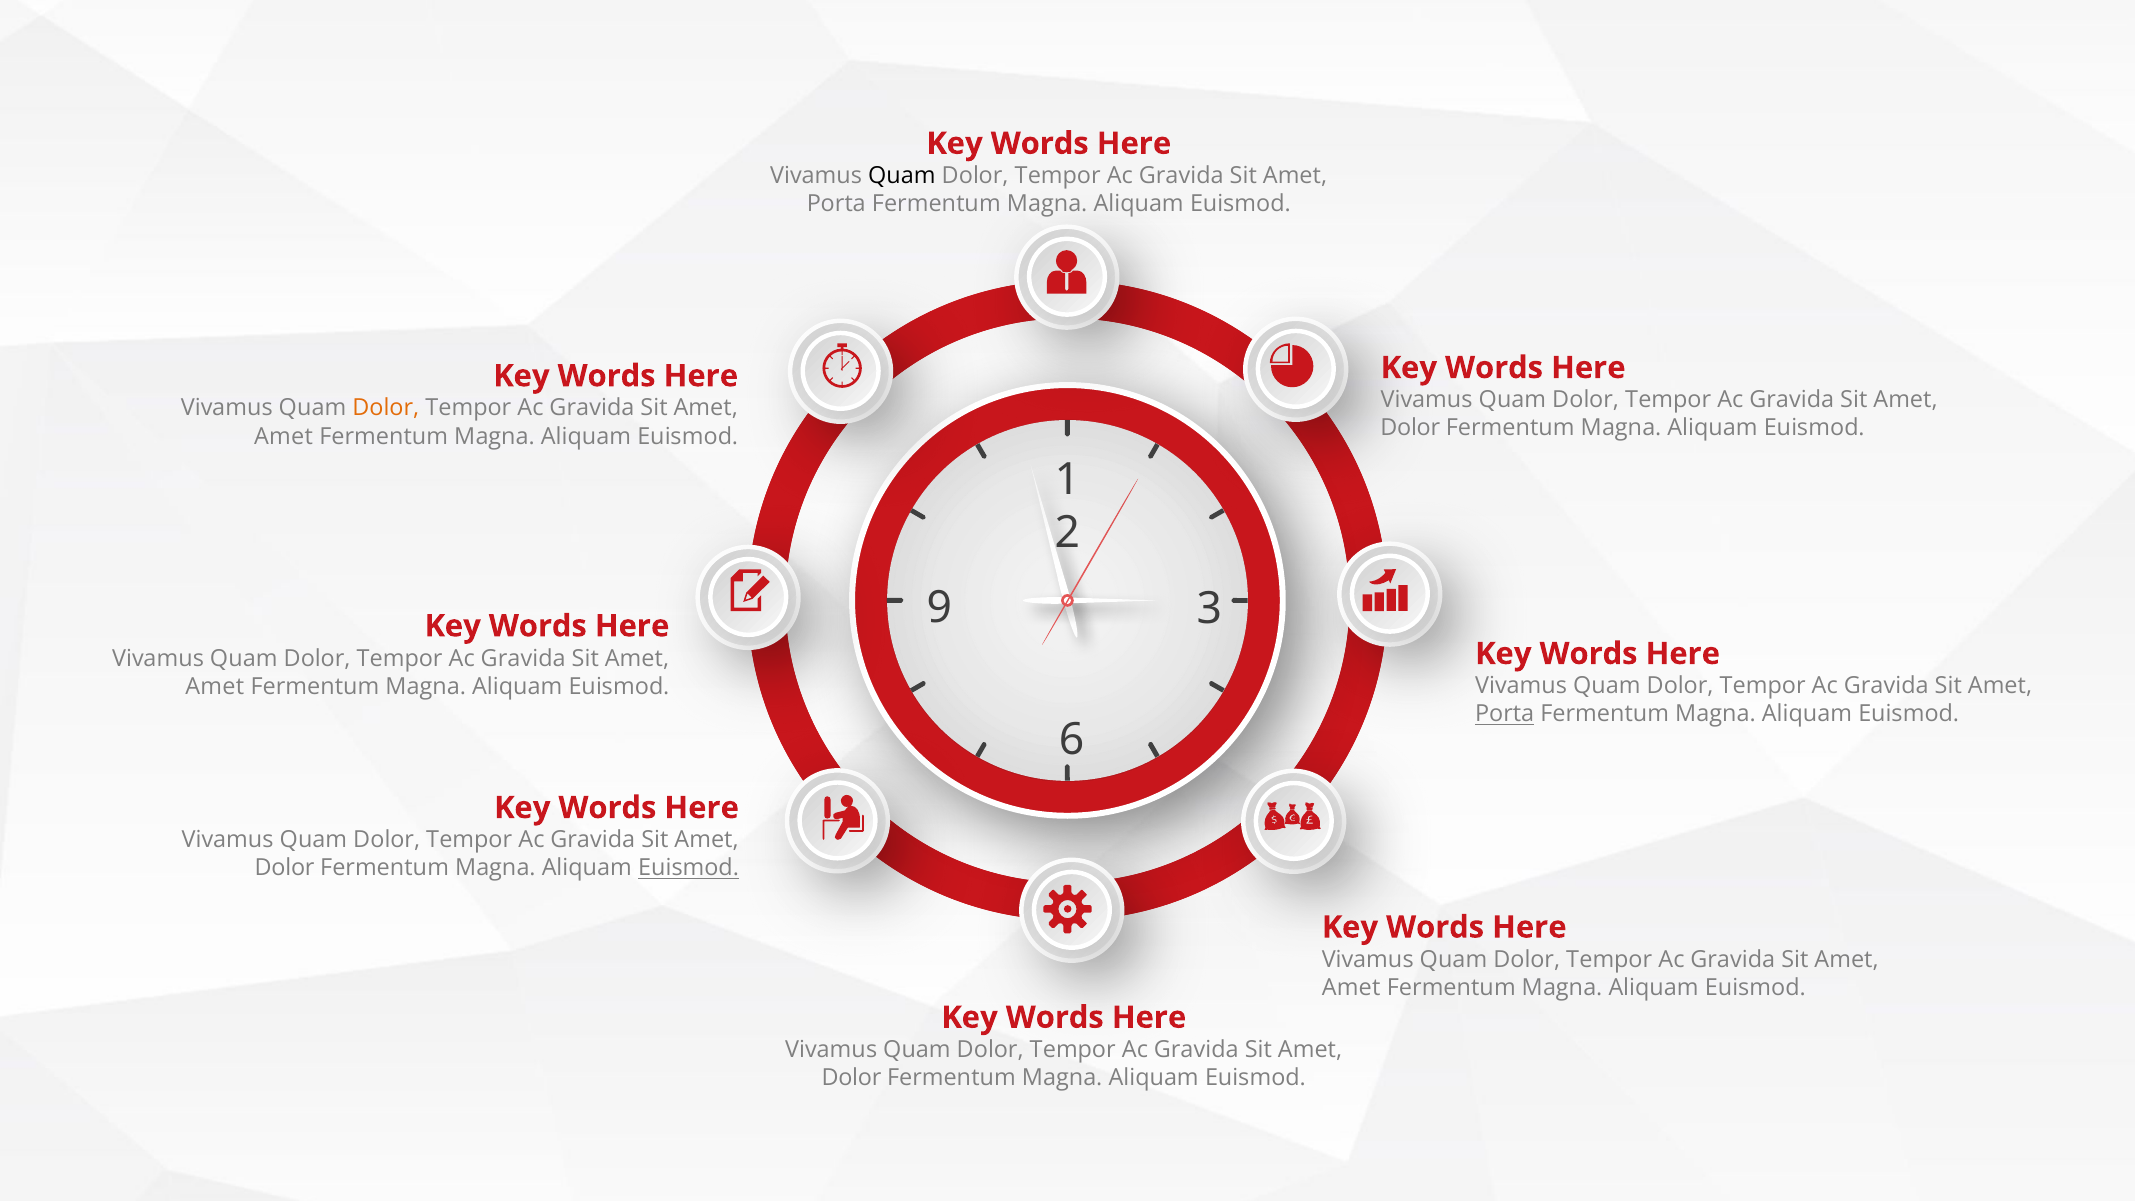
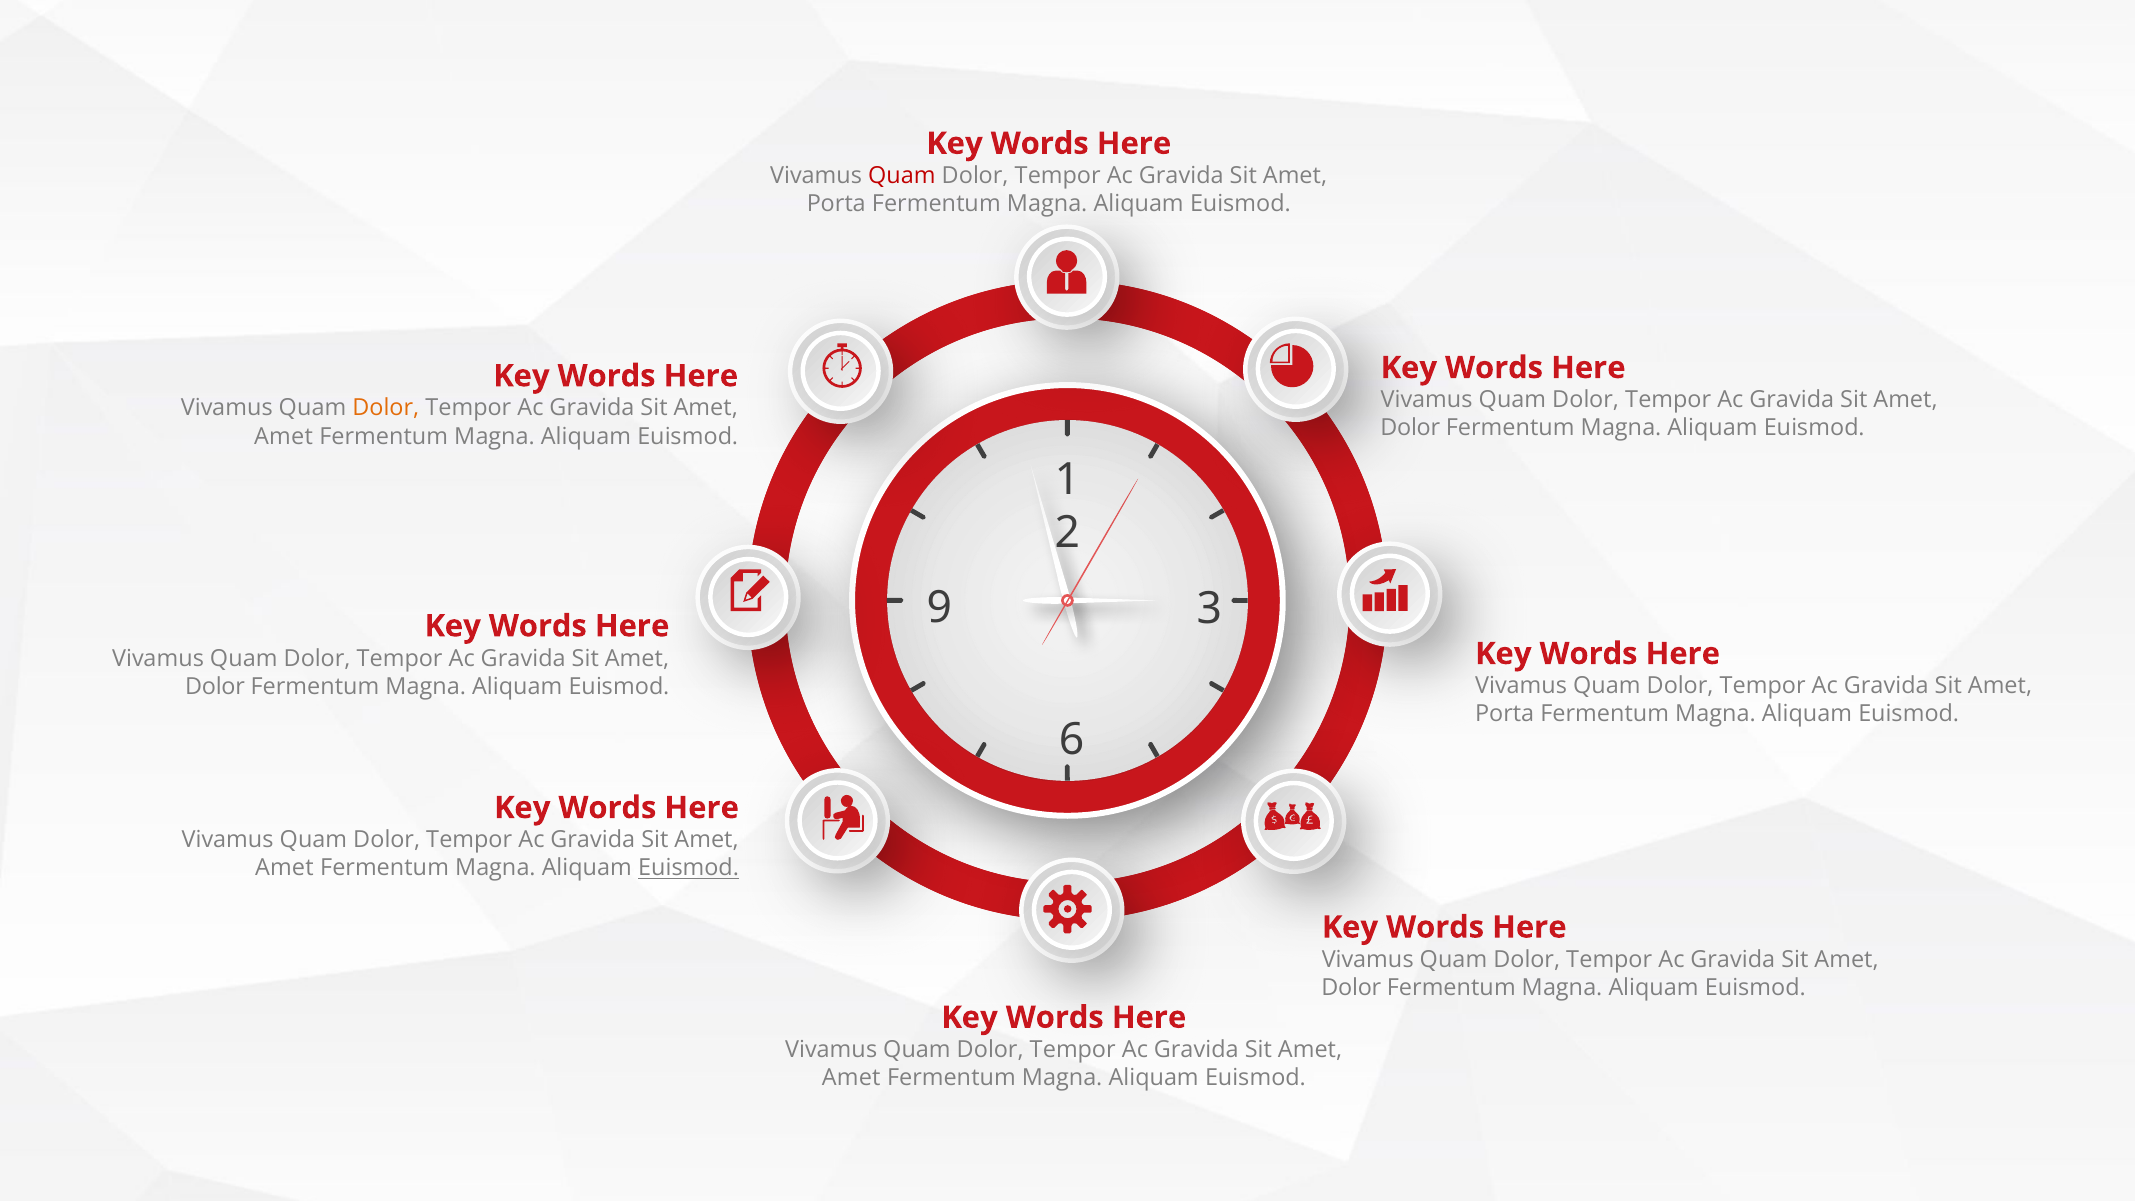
Quam colour: black -> red (902, 176)
Amet: Amet -> Dolor (215, 686)
Porta underline: present -> none (1505, 714)
Dolor: Dolor -> Amet (284, 868)
Amet: Amet -> Dolor (1351, 988)
Dolor: Dolor -> Amet (851, 1078)
